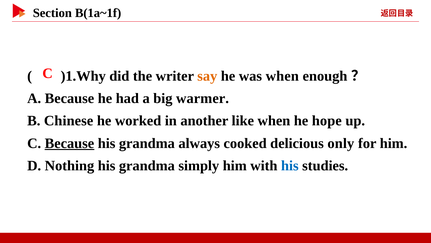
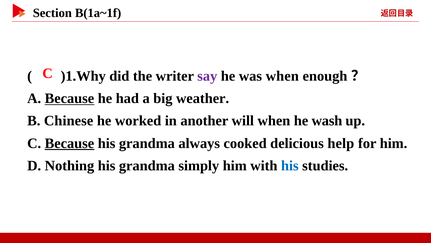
say colour: orange -> purple (207, 76)
Because underline: none -> present (69, 98)
warmer: warmer -> weather (203, 98)
like: like -> will (243, 121)
hope: hope -> wash (327, 121)
only: only -> help (341, 143)
